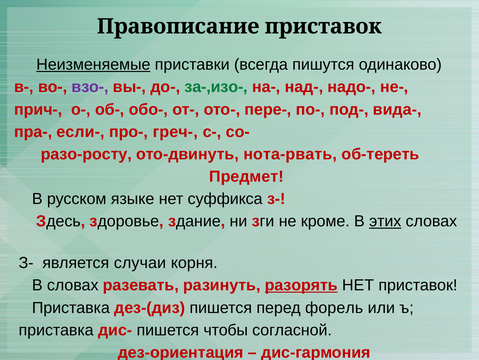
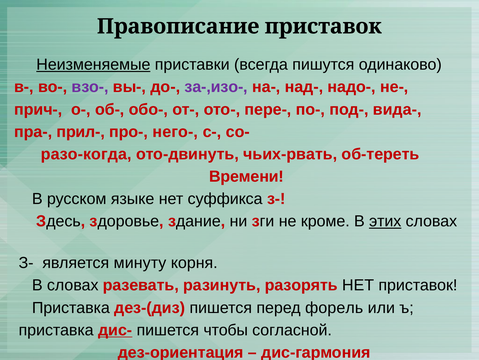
за-,изо- colour: green -> purple (216, 87)
если-: если- -> прил- (81, 132)
греч-: греч- -> него- (175, 132)
разо-росту: разо-росту -> разо-когда (86, 154)
нота-рвать: нота-рвать -> чьих-рвать (290, 154)
Предмет: Предмет -> Времени (247, 176)
случаи: случаи -> минуту (140, 262)
разорять underline: present -> none (301, 285)
дис- underline: none -> present (115, 329)
